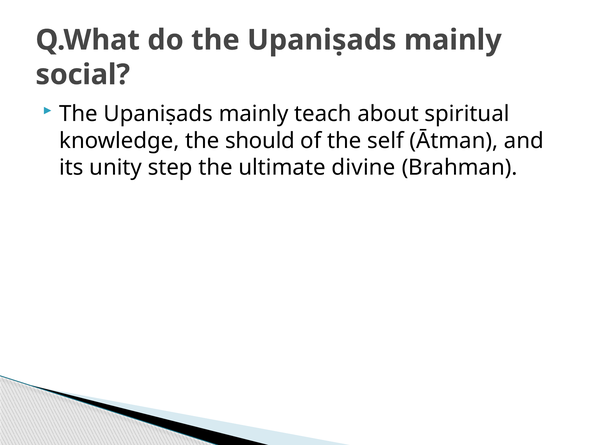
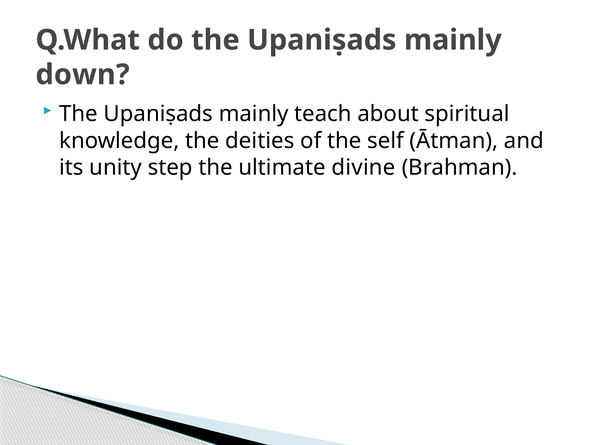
social: social -> down (83, 75)
should: should -> deities (260, 141)
